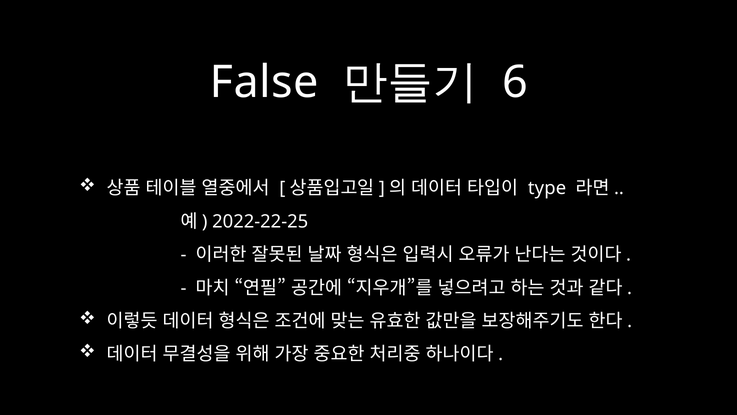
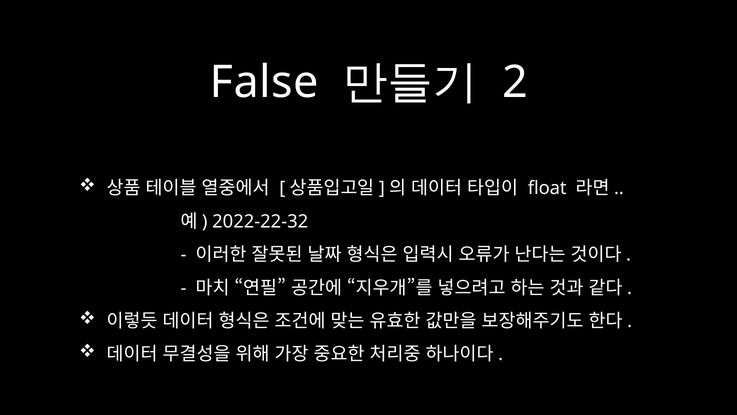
6: 6 -> 2 (515, 82)
type: type -> float (547, 188)
2022-22-25: 2022-22-25 -> 2022-22-32 (260, 221)
